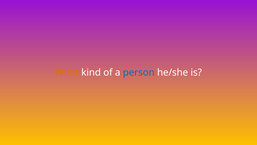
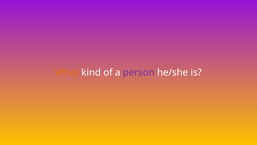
person colour: blue -> purple (139, 72)
